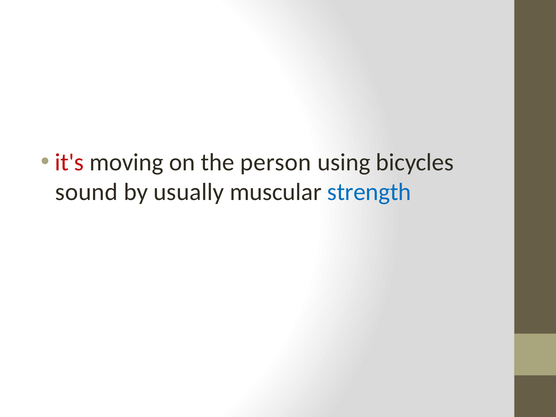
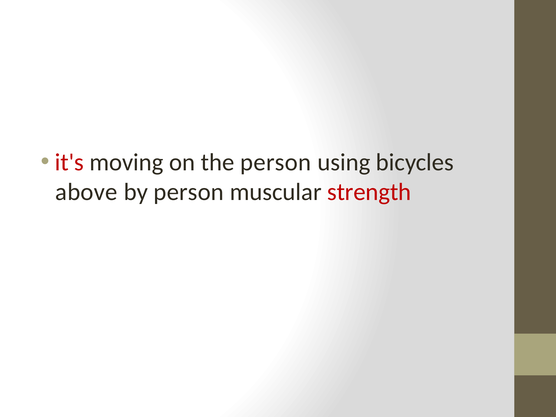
sound: sound -> above (86, 192)
by usually: usually -> person (189, 192)
strength colour: blue -> red (369, 192)
